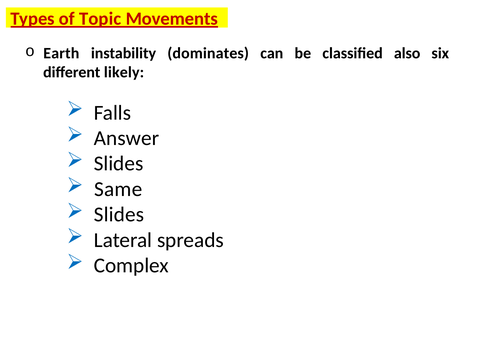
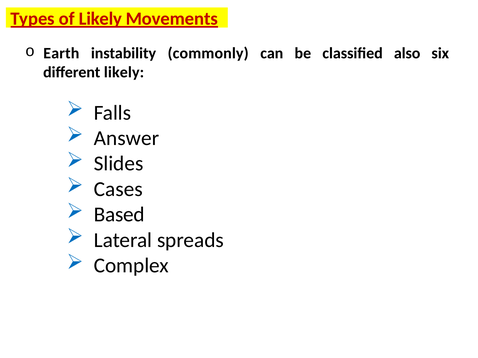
of Topic: Topic -> Likely (100, 19)
dominates: dominates -> commonly (208, 53)
Same: Same -> Cases (118, 189)
Slides: Slides -> Based (119, 215)
